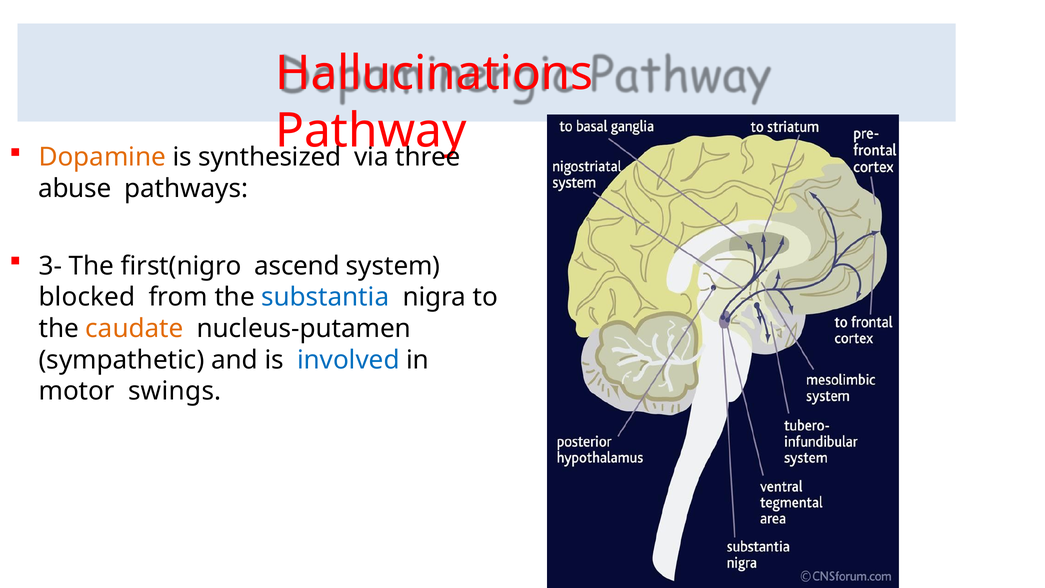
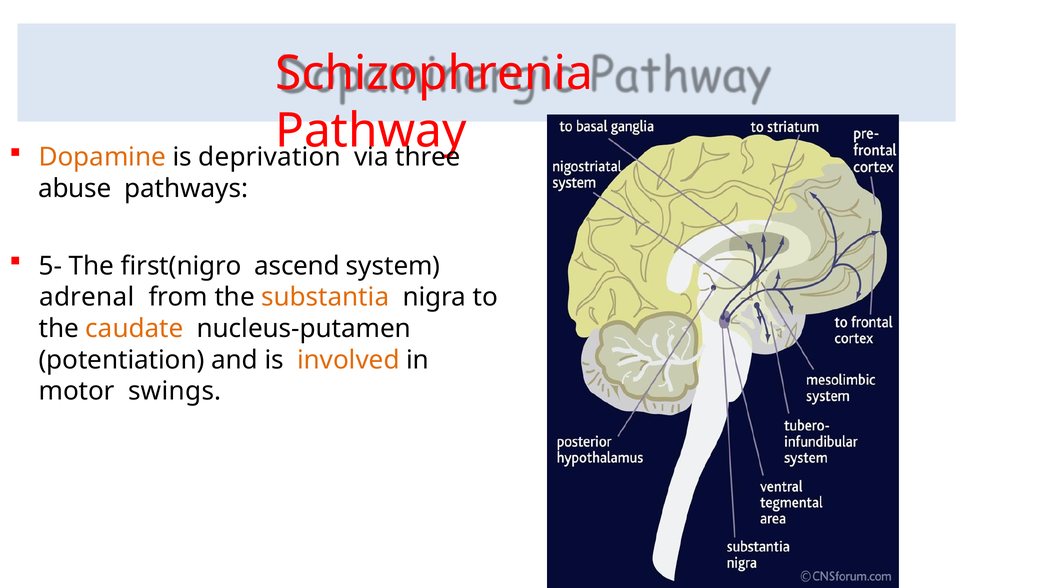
Hallucinations: Hallucinations -> Schizophrenia (434, 73)
synthesized: synthesized -> deprivation (270, 157)
3-: 3- -> 5- (50, 266)
blocked: blocked -> adrenal (87, 297)
substantia colour: blue -> orange (325, 297)
sympathetic: sympathetic -> potentiation (122, 360)
involved colour: blue -> orange (348, 360)
